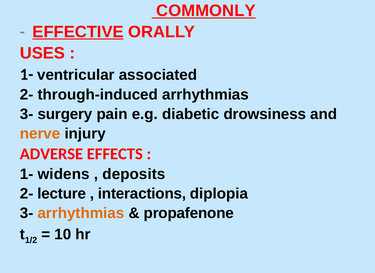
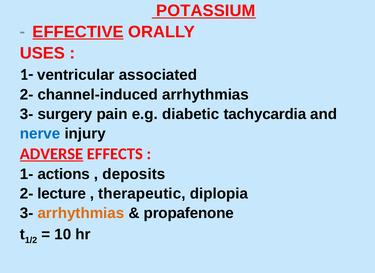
COMMONLY: COMMONLY -> POTASSIUM (206, 11)
through-induced: through-induced -> channel-induced (98, 95)
drowsiness: drowsiness -> tachycardia (265, 114)
nerve colour: orange -> blue (40, 133)
ADVERSE underline: none -> present (52, 154)
widens: widens -> actions (64, 174)
interactions: interactions -> therapeutic (142, 193)
